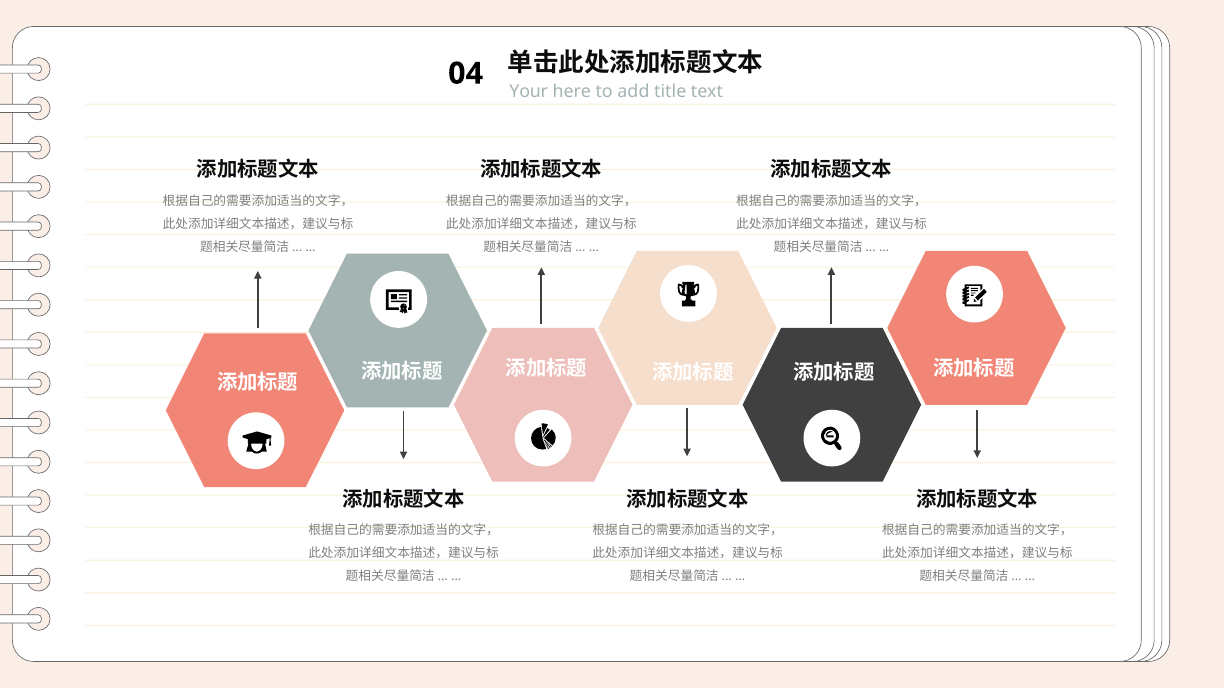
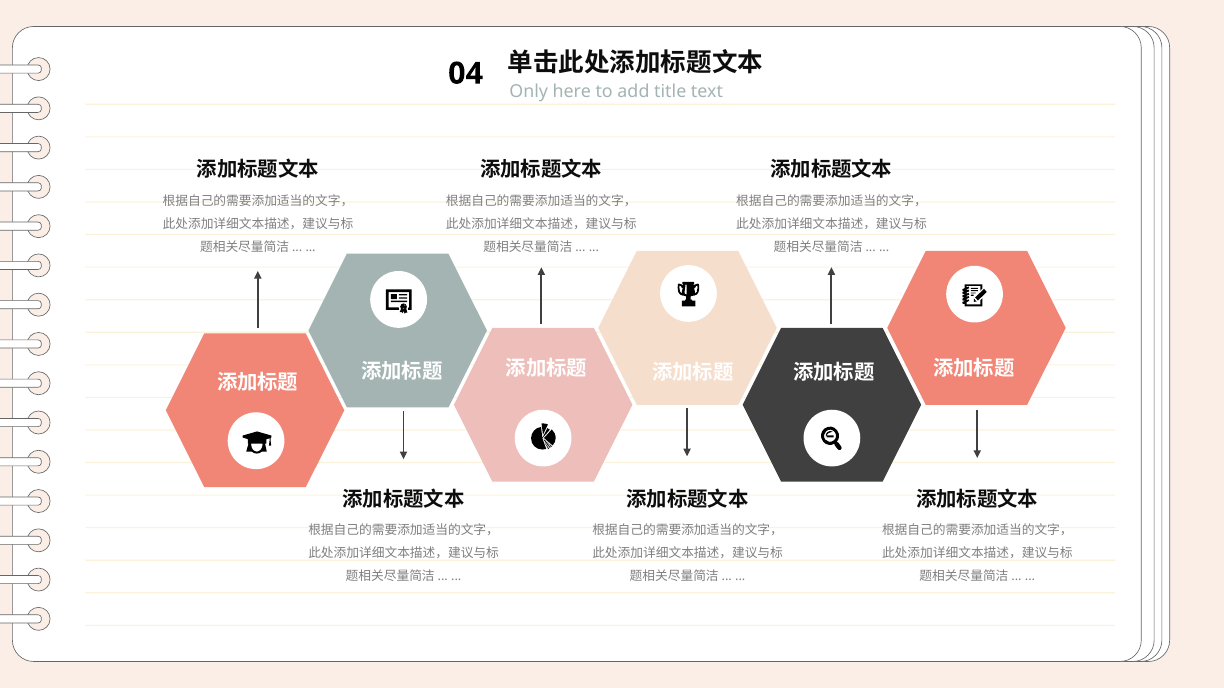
Your: Your -> Only (529, 92)
